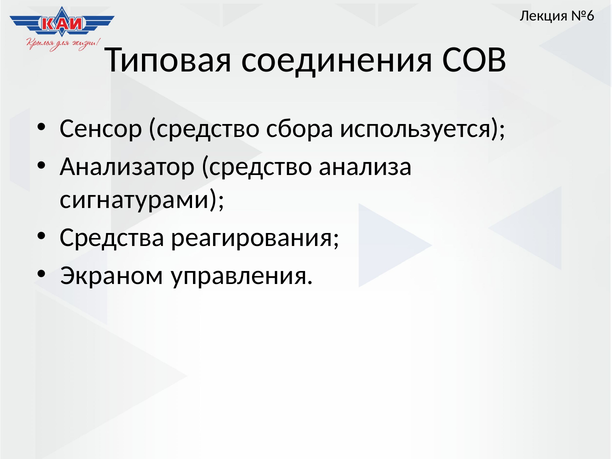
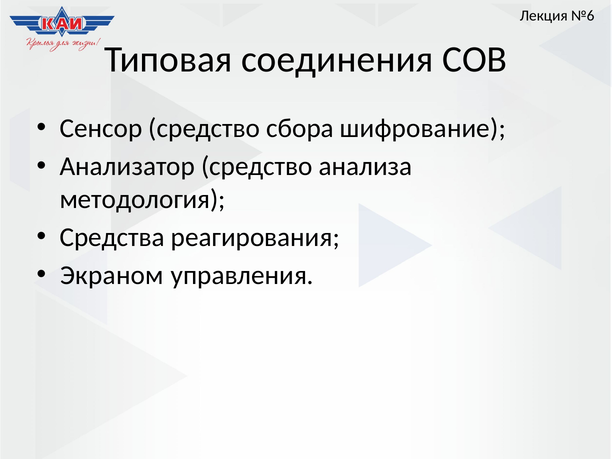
используется: используется -> шифрование (423, 128)
сигнатурами: сигнатурами -> методология (143, 199)
